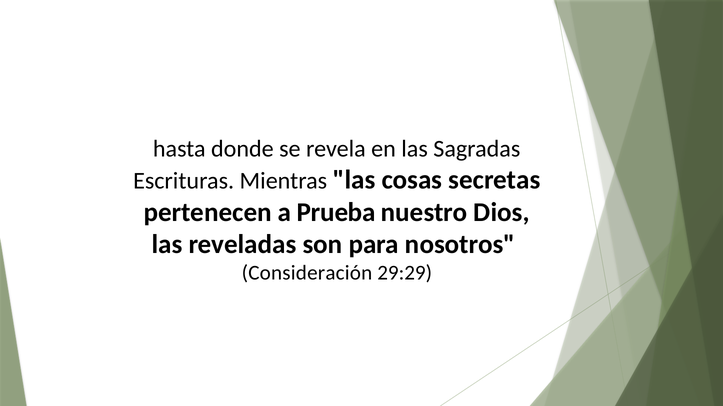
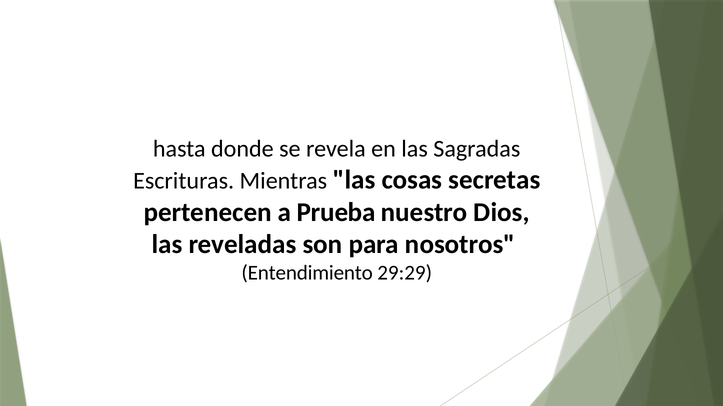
Consideración: Consideración -> Entendimiento (307, 273)
